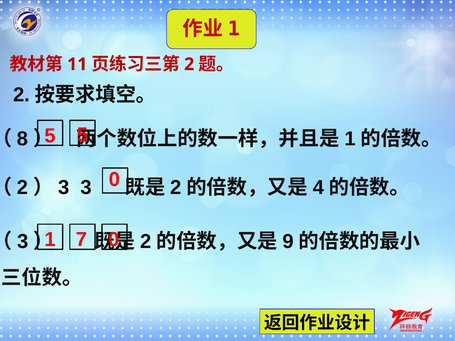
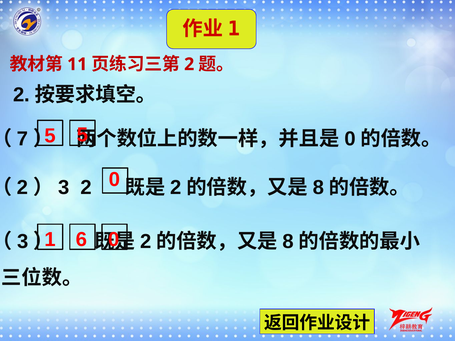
8: 8 -> 7 (23, 139)
1: 1 -> 0 (350, 139)
3: 3 -> 2 (86, 188)
4: 4 -> 8 (318, 188)
7: 7 -> 6 (82, 240)
9: 9 -> 8 (288, 242)
